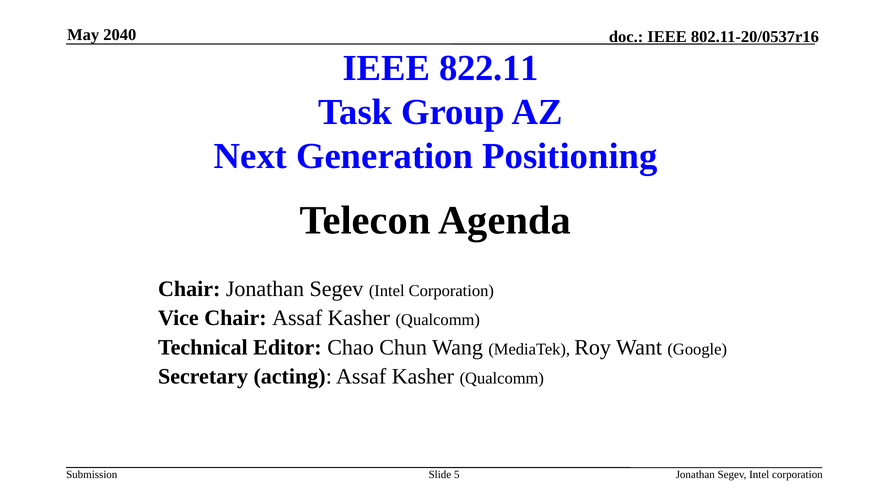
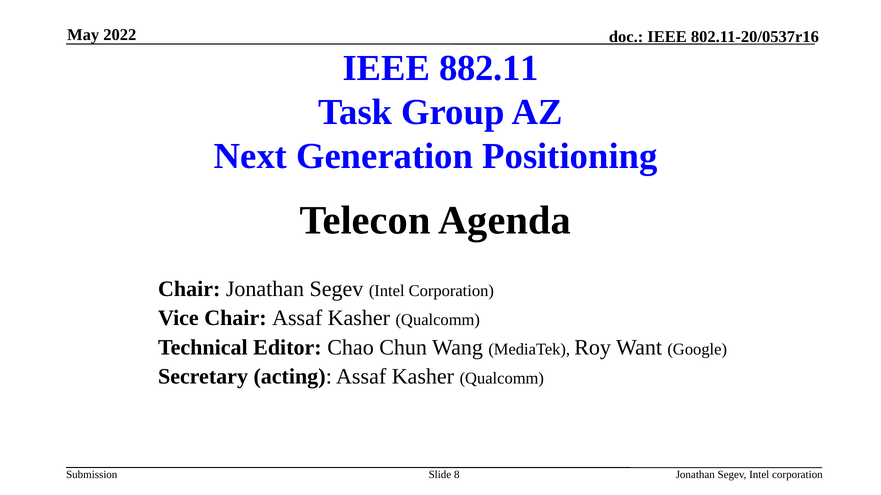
2040: 2040 -> 2022 (120, 35)
822.11: 822.11 -> 882.11 (489, 68)
5: 5 -> 8 (457, 475)
